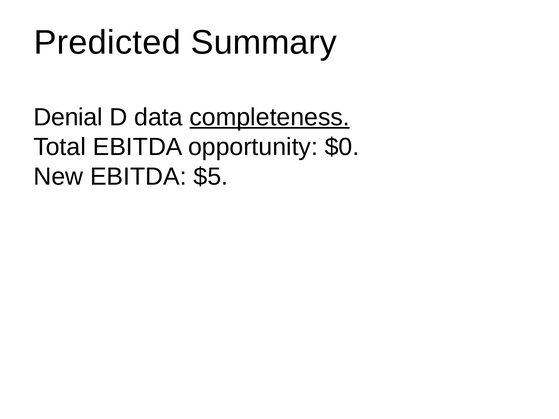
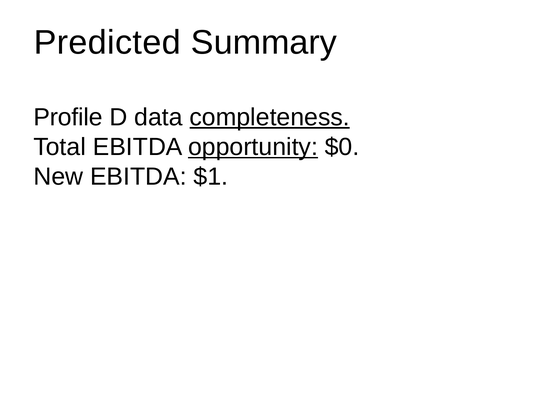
Denial: Denial -> Profile (68, 117)
opportunity underline: none -> present (253, 147)
$5: $5 -> $1 (211, 177)
